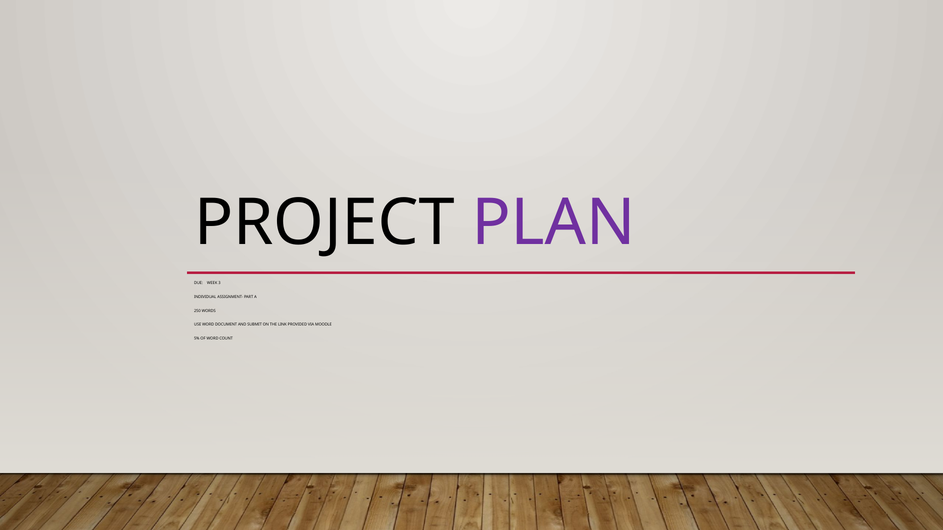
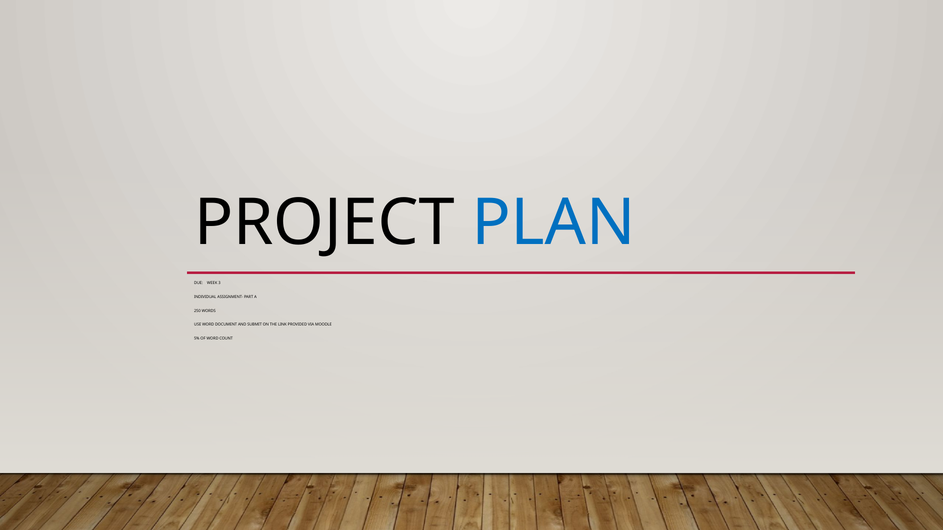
PLAN colour: purple -> blue (554, 223)
